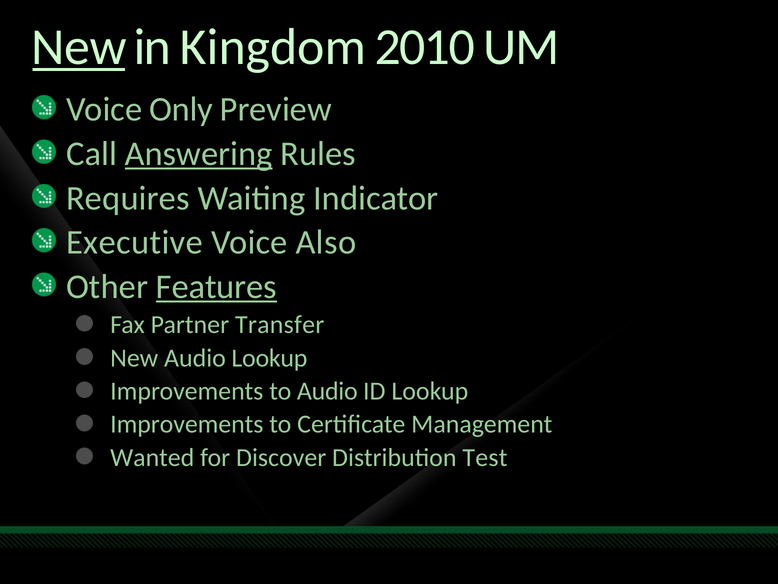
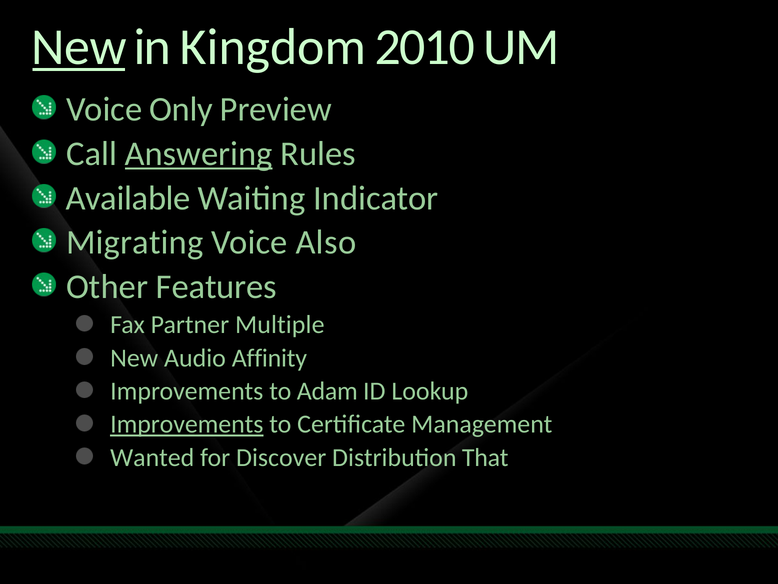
Requires: Requires -> Available (128, 198)
Executive: Executive -> Migrating (135, 242)
Features underline: present -> none (216, 287)
Transfer: Transfer -> Multiple (280, 324)
Audio Lookup: Lookup -> Affinity (269, 358)
to Audio: Audio -> Adam (327, 391)
Improvements underline: none -> present (187, 424)
Test: Test -> That (485, 457)
